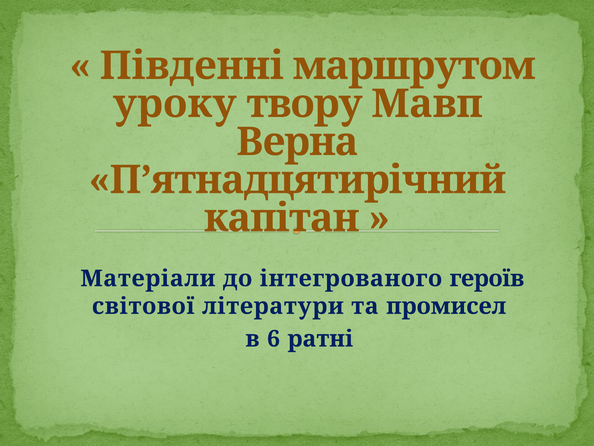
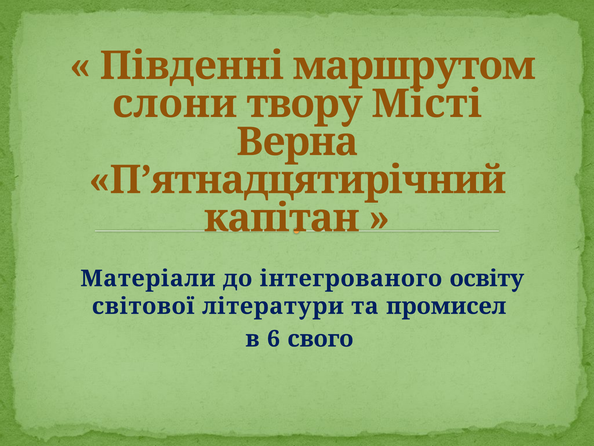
уроку: уроку -> слони (175, 104)
Мавп: Мавп -> Місті (427, 104)
героїв: героїв -> освіту (487, 278)
ратні: ратні -> свого (320, 339)
